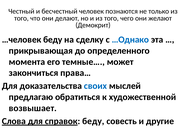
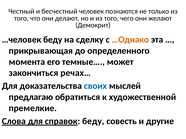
…Однако colour: blue -> orange (130, 40)
права…: права… -> речах… (76, 73)
возвышает: возвышает -> премелкие (33, 109)
